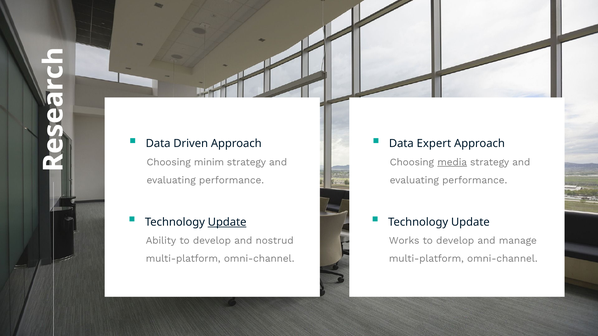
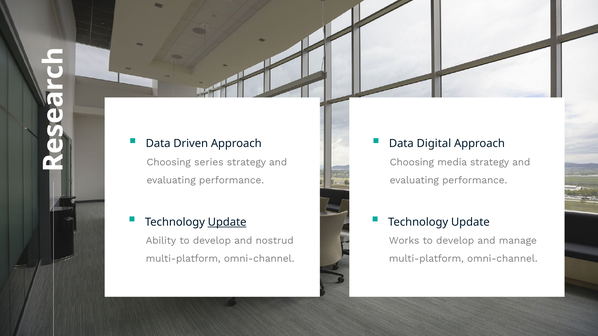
Expert: Expert -> Digital (434, 144)
minim: minim -> series (209, 162)
media underline: present -> none (452, 162)
